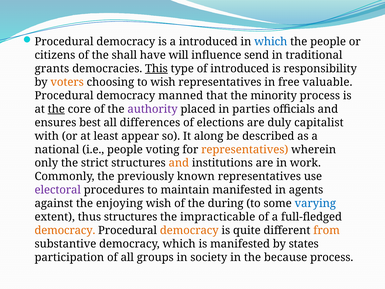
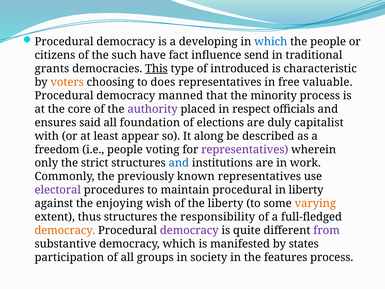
a introduced: introduced -> developing (208, 42)
shall: shall -> such (124, 55)
will: will -> fact (179, 55)
responsibility: responsibility -> characteristic (320, 69)
to wish: wish -> does (163, 82)
the underline: present -> none (56, 109)
parties: parties -> respect (251, 109)
best: best -> said (90, 122)
differences: differences -> foundation (150, 122)
national: national -> freedom (57, 149)
representatives colour: orange -> purple (245, 149)
and colour: orange -> blue (179, 163)
maintain manifested: manifested -> procedural (242, 190)
in agents: agents -> liberty (306, 190)
the during: during -> liberty (226, 203)
varying colour: blue -> orange (315, 203)
impracticable: impracticable -> responsibility (218, 217)
democracy colour: orange -> purple (189, 230)
from colour: orange -> purple (327, 230)
because: because -> features (286, 257)
